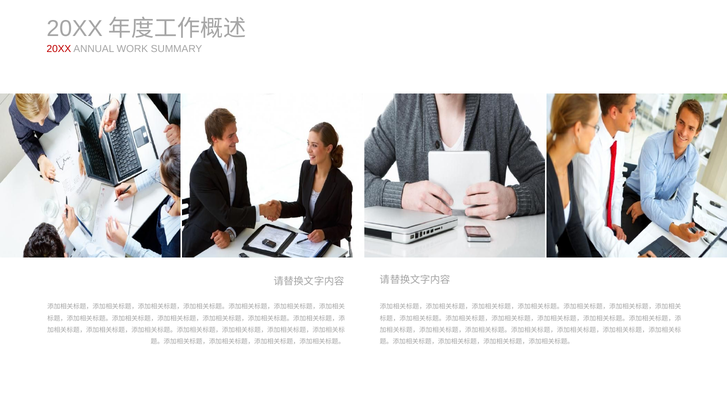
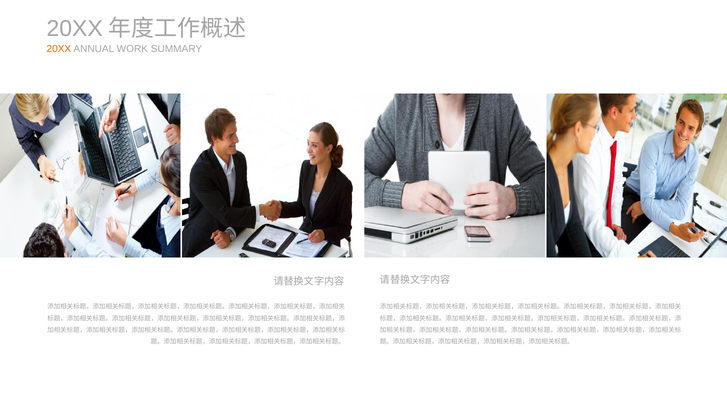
20XX colour: red -> orange (59, 49)
